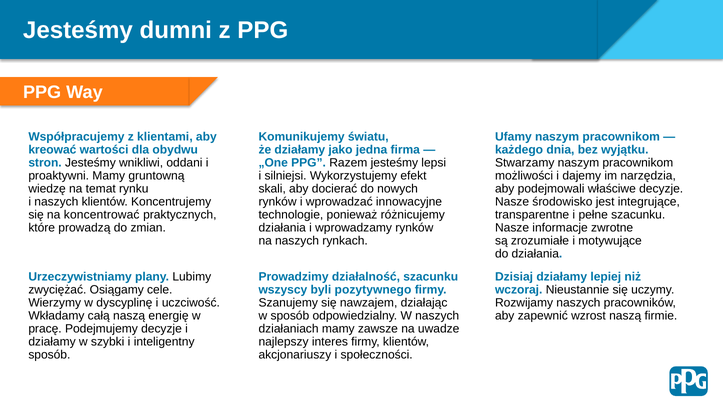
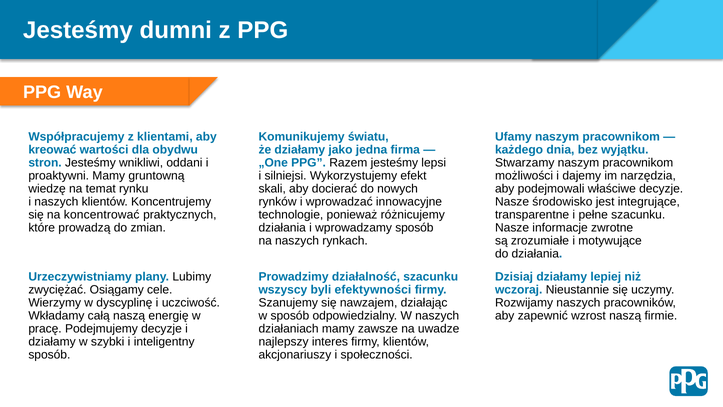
wprowadzamy rynków: rynków -> sposób (414, 228)
pozytywnego: pozytywnego -> efektywności (373, 290)
